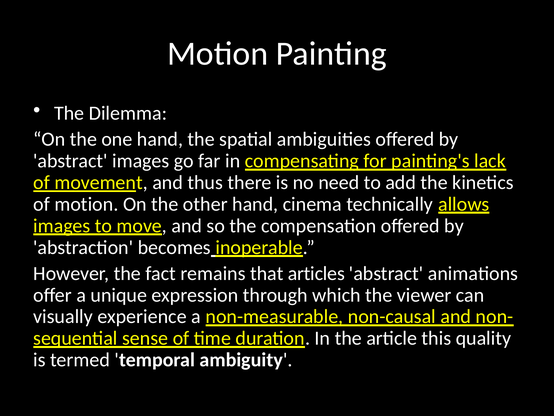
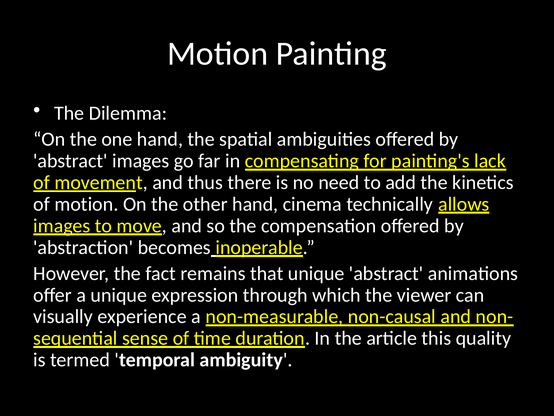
that articles: articles -> unique (316, 273)
